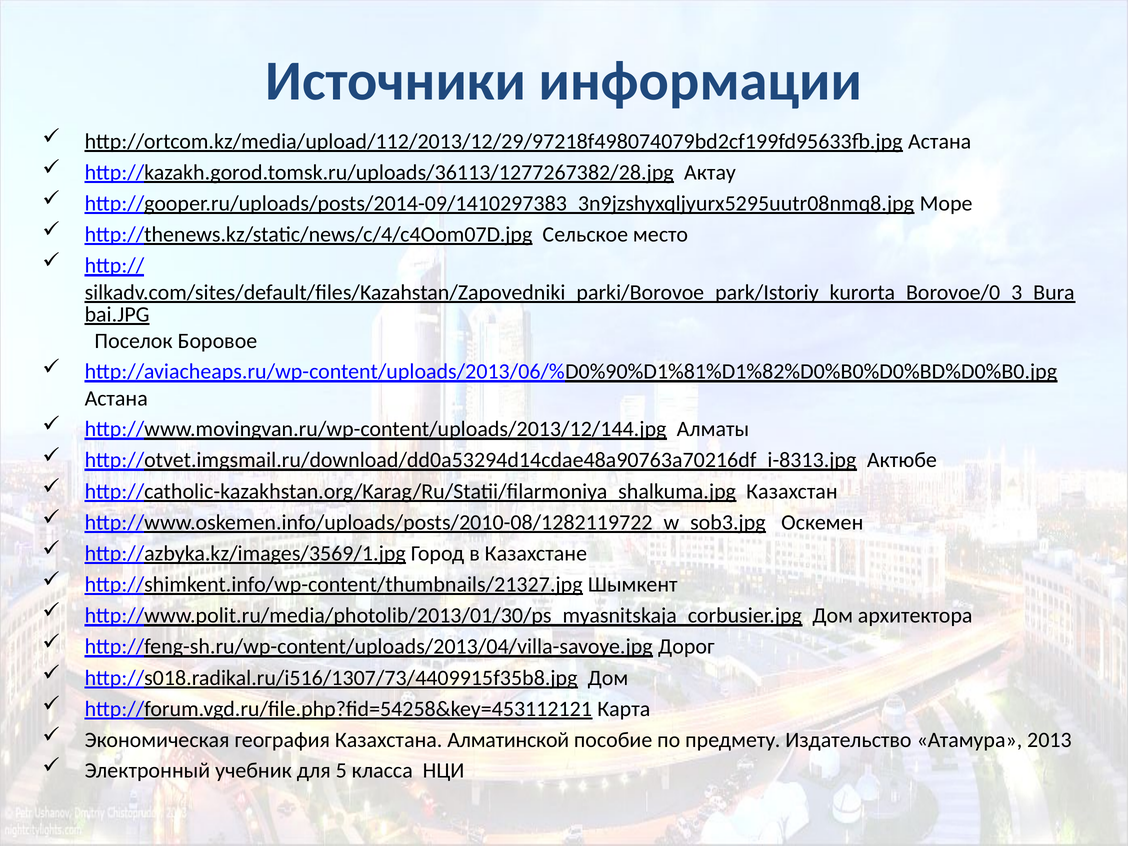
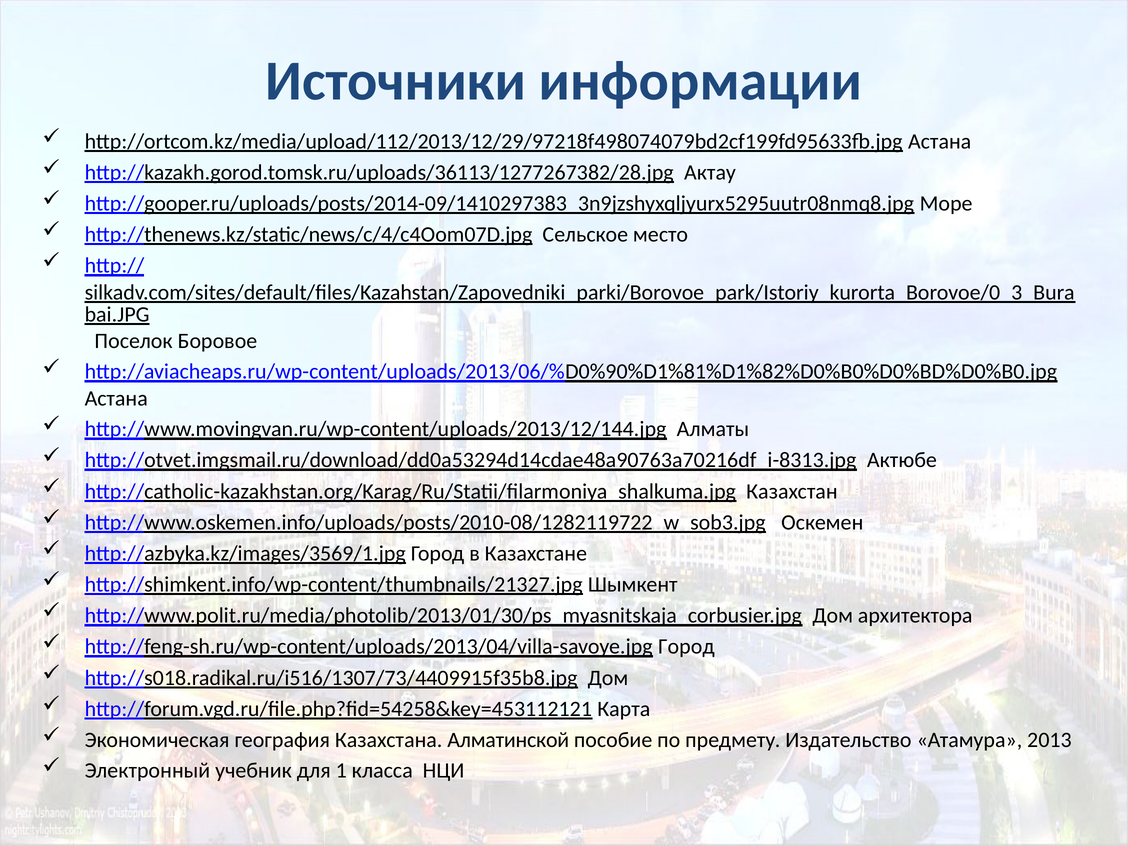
http://feng-sh.ru/wp-content/uploads/2013/04/villa-savoye.jpg Дорог: Дорог -> Город (686, 647)
5: 5 -> 1 (341, 771)
